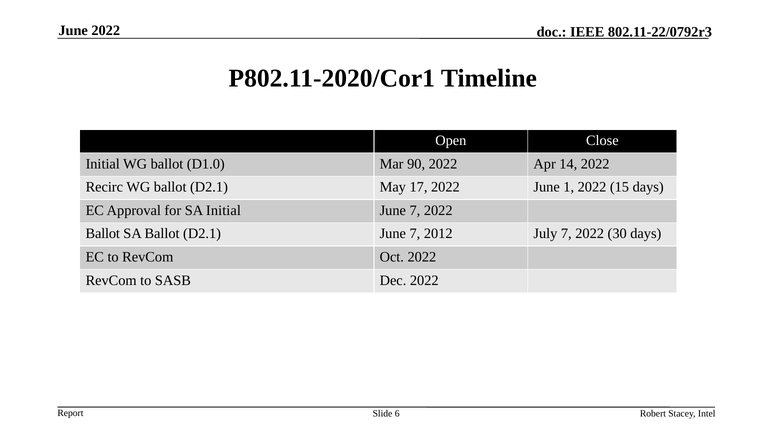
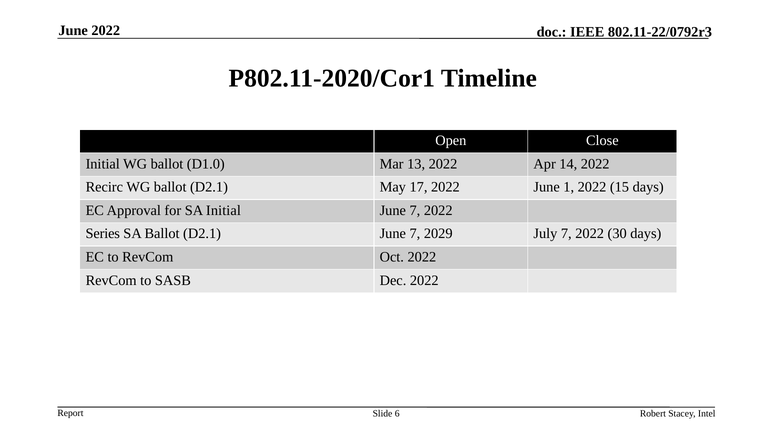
90: 90 -> 13 (416, 164)
Ballot: Ballot -> Series (103, 234)
2012: 2012 -> 2029 (438, 234)
